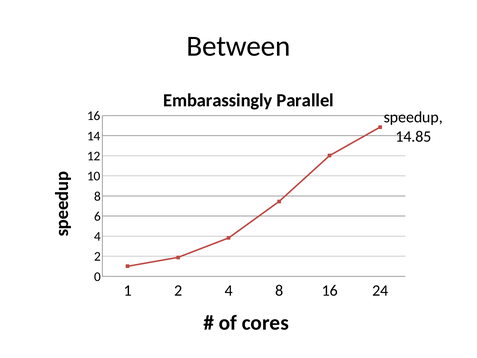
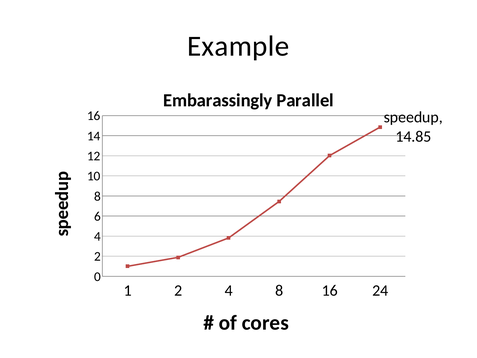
Between: Between -> Example (238, 46)
